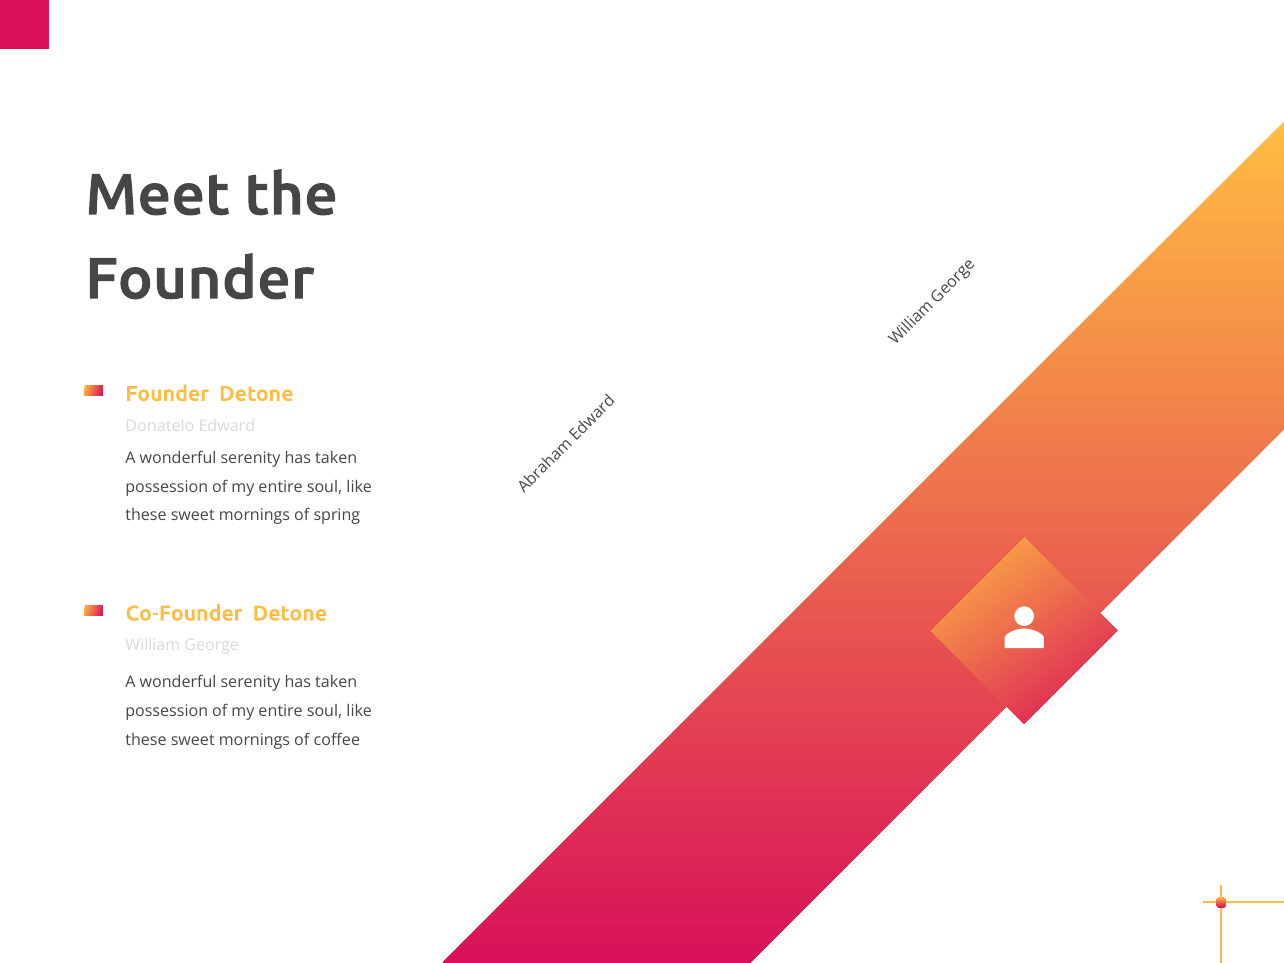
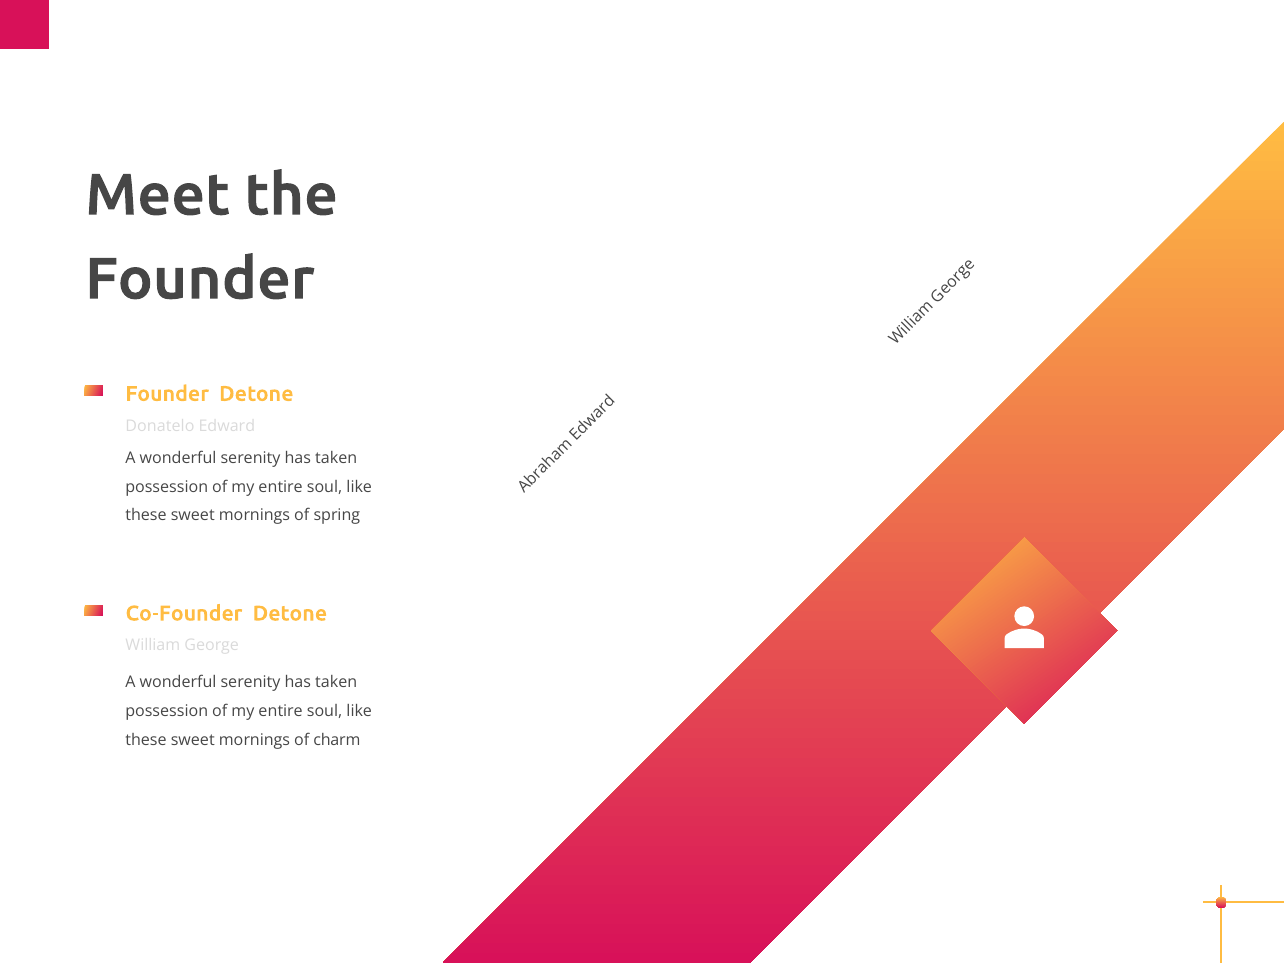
coffee: coffee -> charm (337, 740)
